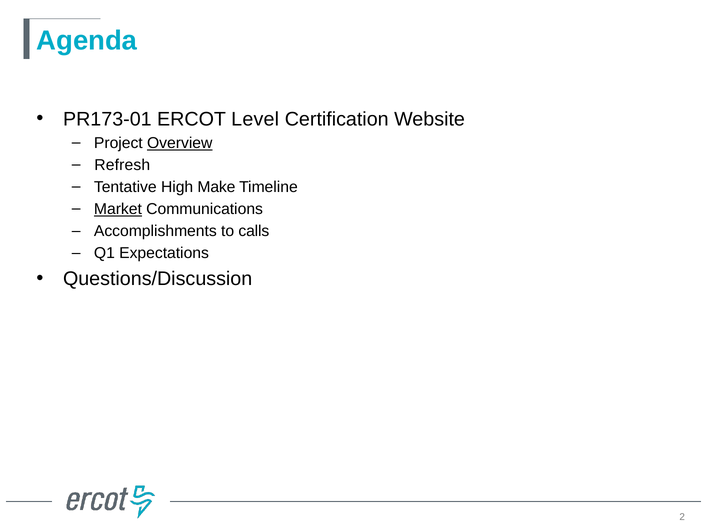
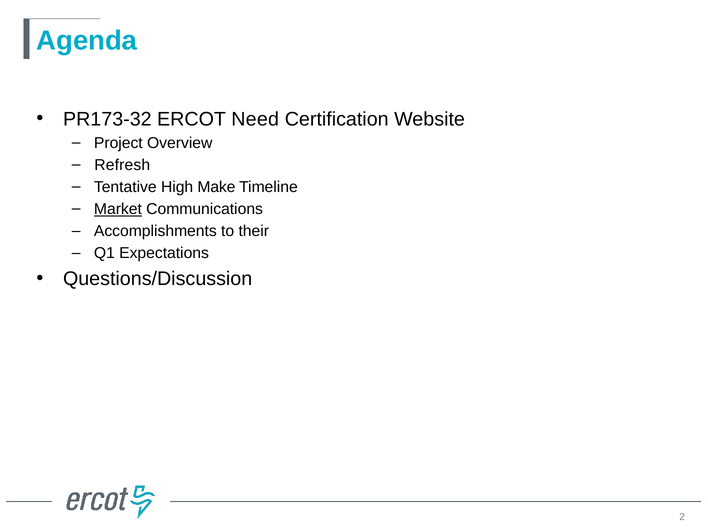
PR173-01: PR173-01 -> PR173-32 (107, 119)
Level: Level -> Need (255, 119)
Overview underline: present -> none (180, 143)
calls: calls -> their (254, 231)
